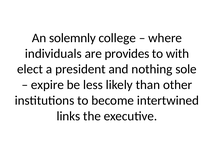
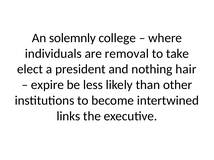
provides: provides -> removal (127, 54)
with: with -> take (177, 54)
sole: sole -> hair (186, 69)
